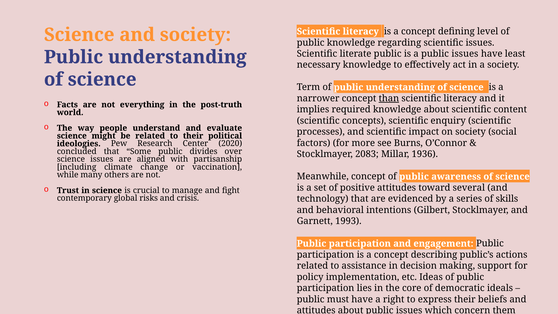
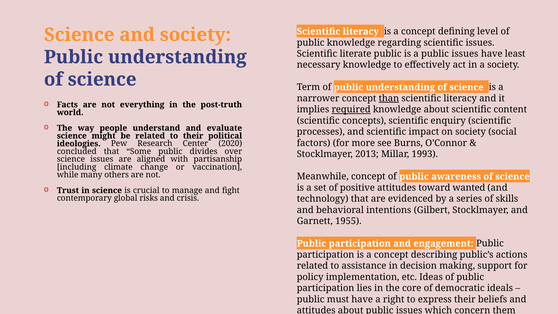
required underline: none -> present (351, 110)
Stocklmayer 2083: 2083 -> 2013 (367, 154)
1936: 1936 -> 1993 (425, 154)
several: several -> wanted (469, 188)
1993: 1993 -> 1955 (348, 221)
